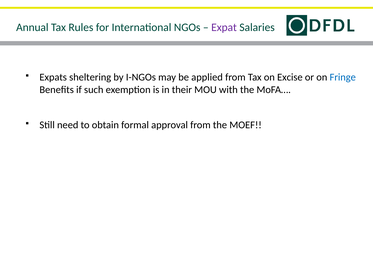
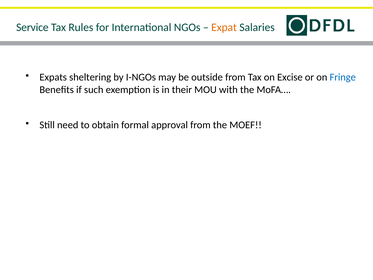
Annual: Annual -> Service (32, 27)
Expat colour: purple -> orange (224, 27)
applied: applied -> outside (207, 77)
